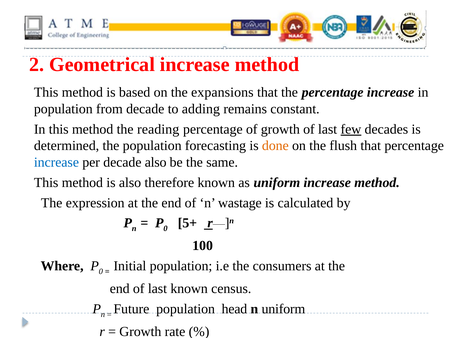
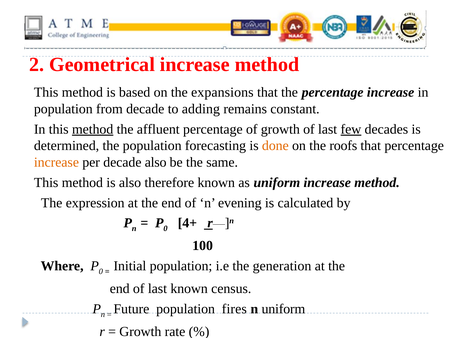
method underline: none -> present (93, 129)
reading: reading -> affluent (158, 129)
flush: flush -> roofs (343, 146)
increase colour: blue -> orange (56, 162)
wastage: wastage -> evening (240, 203)
5+: 5+ -> 4+ (187, 223)
consumers: consumers -> generation (282, 266)
head: head -> fires (234, 309)
